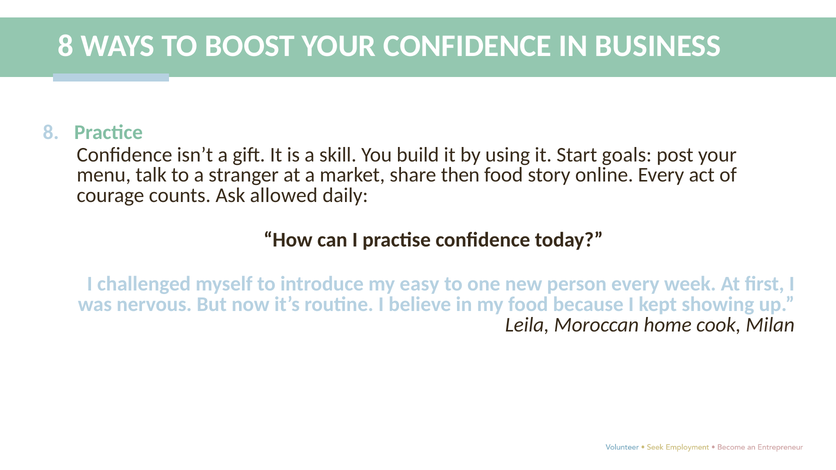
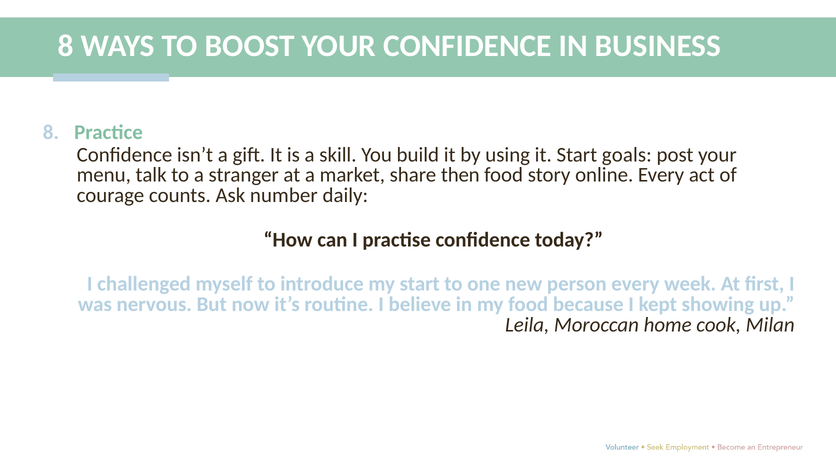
allowed: allowed -> number (284, 196)
my easy: easy -> start (420, 284)
